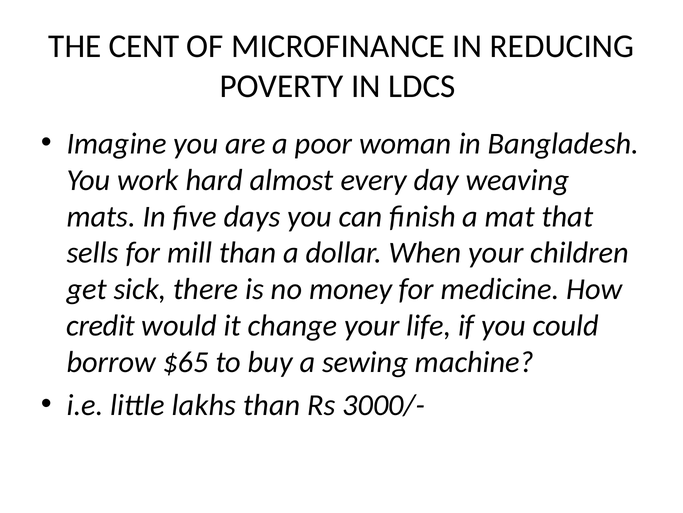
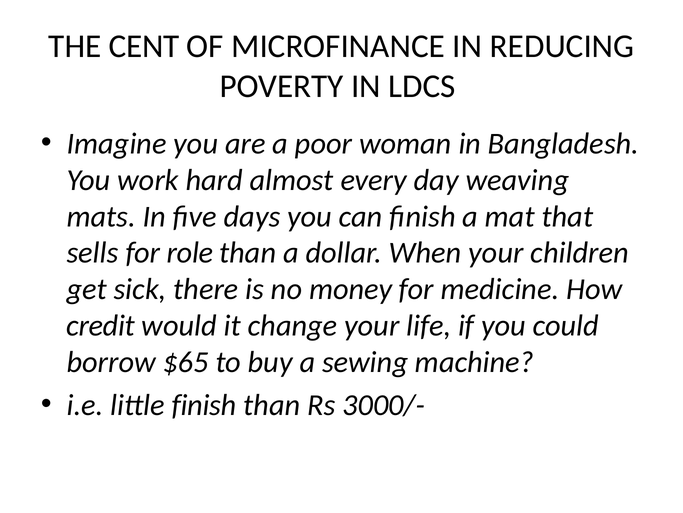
mill: mill -> role (190, 253)
little lakhs: lakhs -> finish (204, 404)
